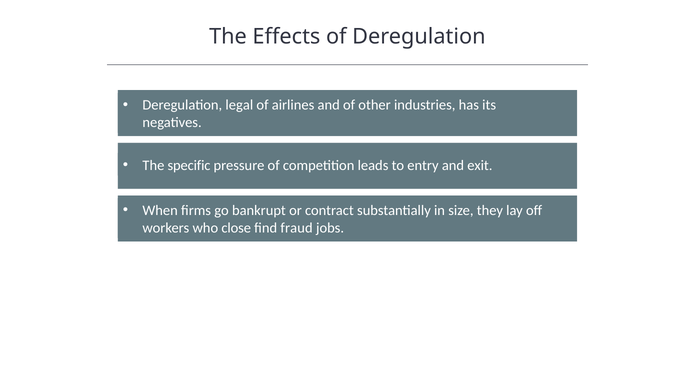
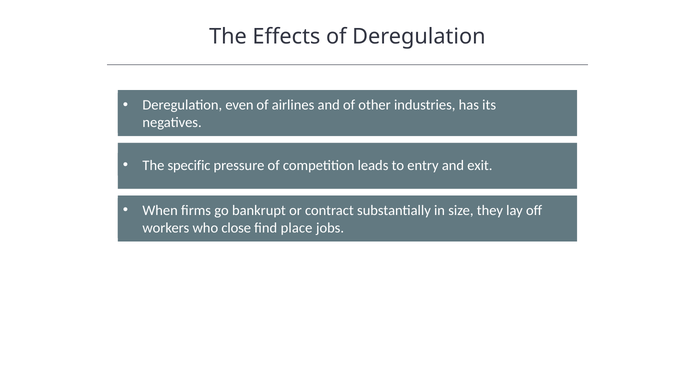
legal: legal -> even (239, 105)
fraud: fraud -> place (297, 228)
